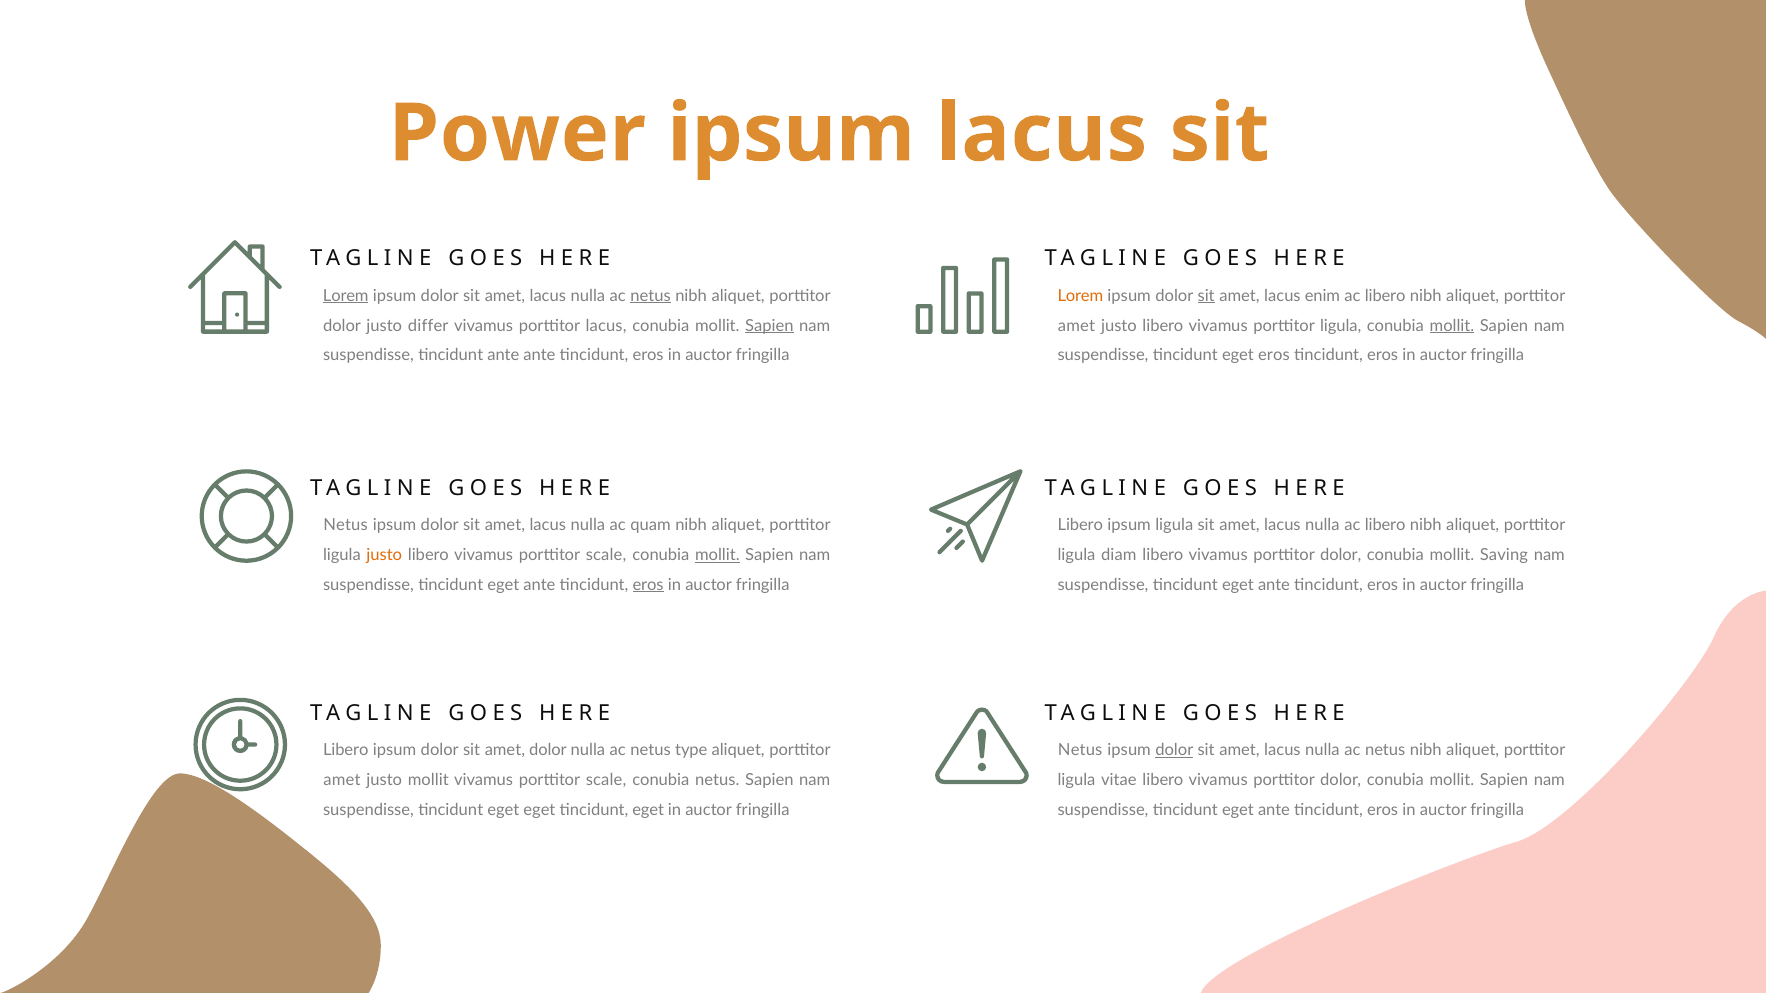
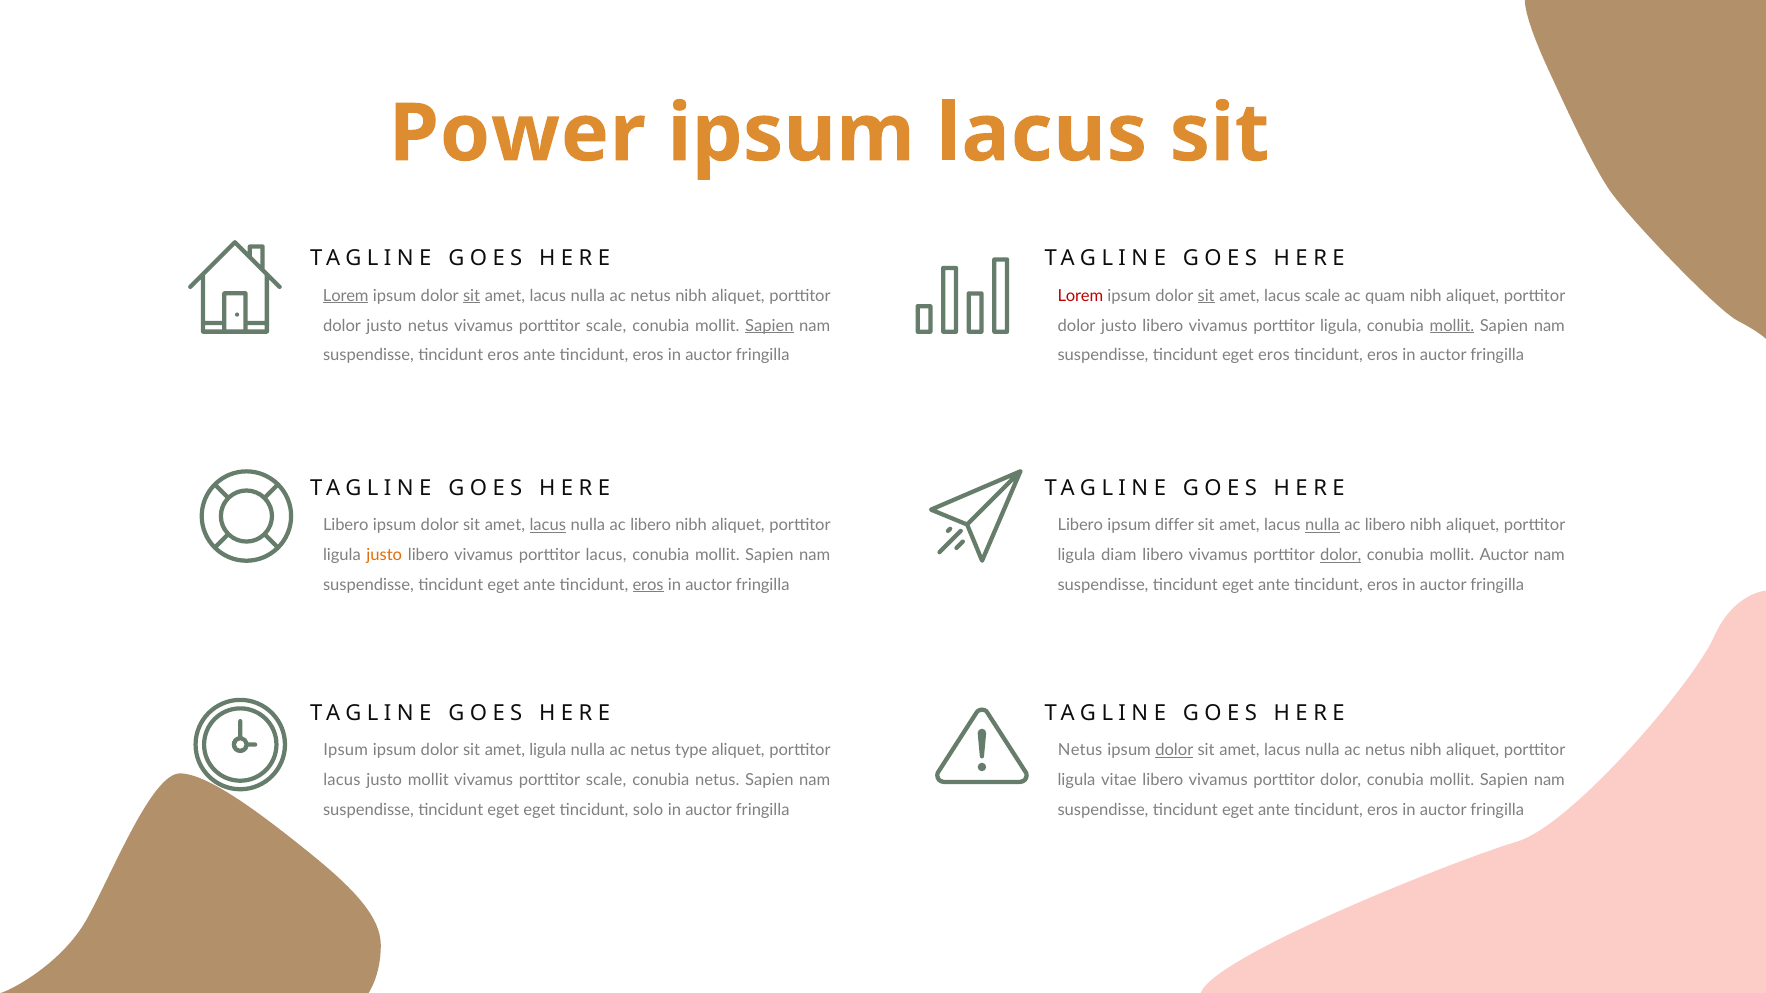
sit underline: none -> present (472, 296)
netus underline: present -> none (651, 296)
Lorem colour: orange -> red (1080, 296)
lacus enim: enim -> scale (1322, 296)
libero: libero -> quam (1385, 296)
justo differ: differ -> netus (428, 326)
lacus: lacus -> scale (606, 326)
amet: amet -> dolor (1077, 326)
suspendisse tincidunt ante: ante -> eros (503, 356)
Netus: Netus -> Libero (346, 525)
lacus underline: none -> present (548, 525)
quam: quam -> libero (651, 525)
ipsum ligula: ligula -> differ (1174, 525)
nulla underline: none -> present (1322, 525)
libero vivamus porttitor scale: scale -> lacus (606, 555)
mollit underline: present -> none (717, 555)
dolor underline: none -> present (1341, 555)
mollit Saving: Saving -> Auctor (1504, 555)
Libero: Libero -> Ipsum (346, 751)
amet dolor: dolor -> ligula (548, 751)
amet: amet -> lacus (342, 781)
eget: eget -> solo (648, 811)
